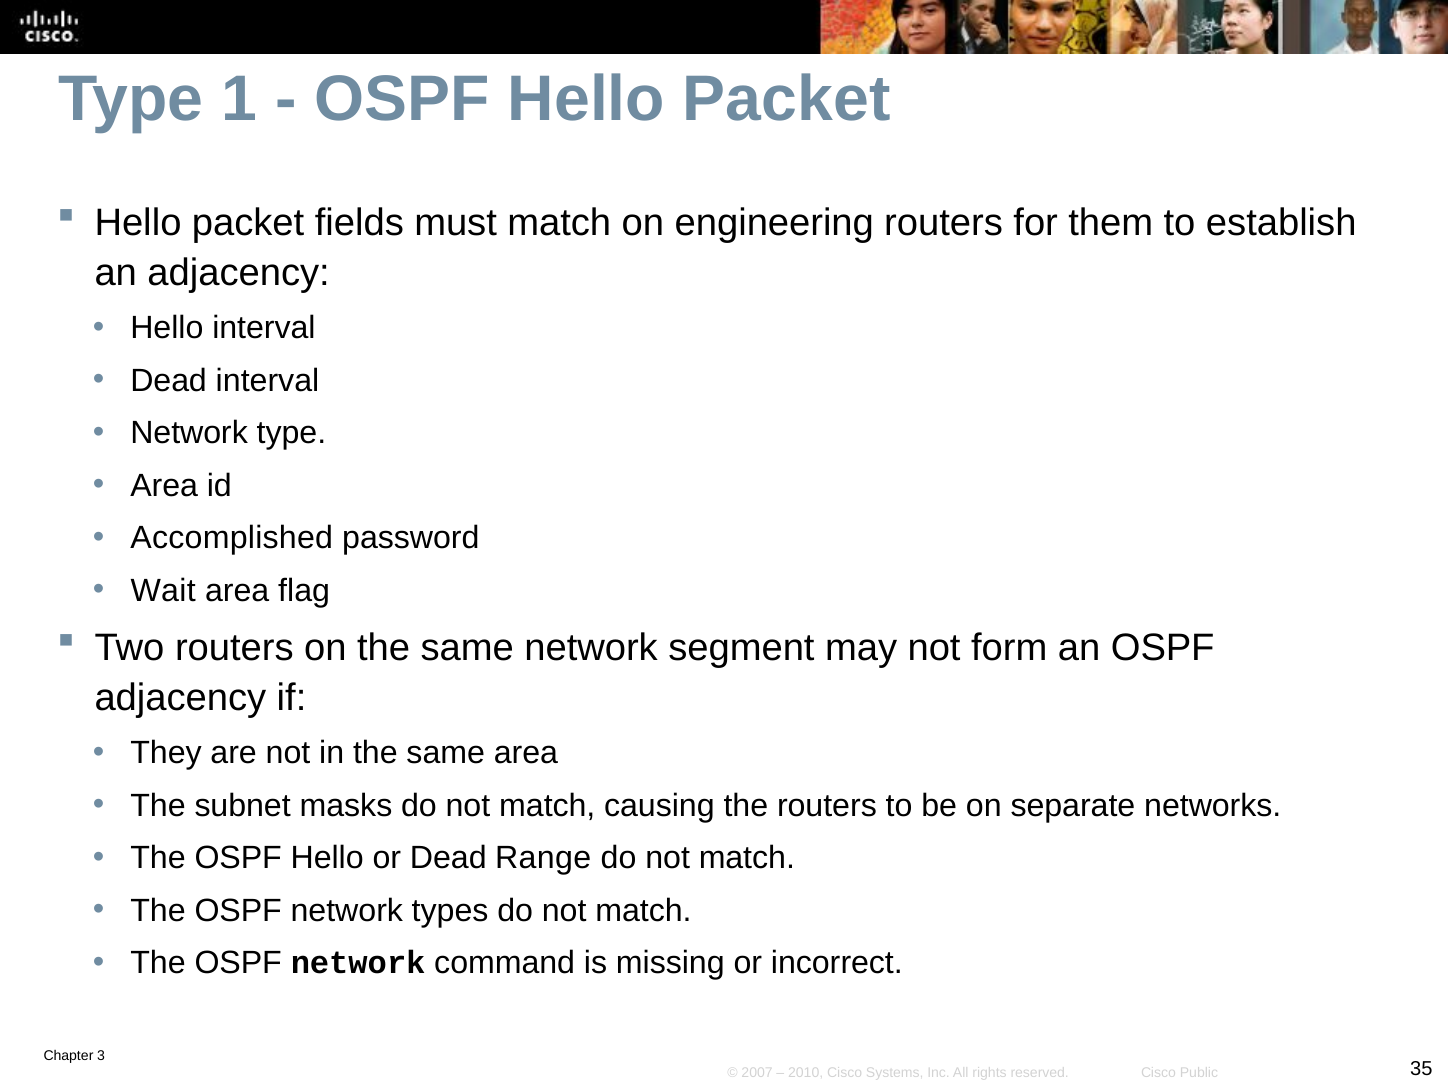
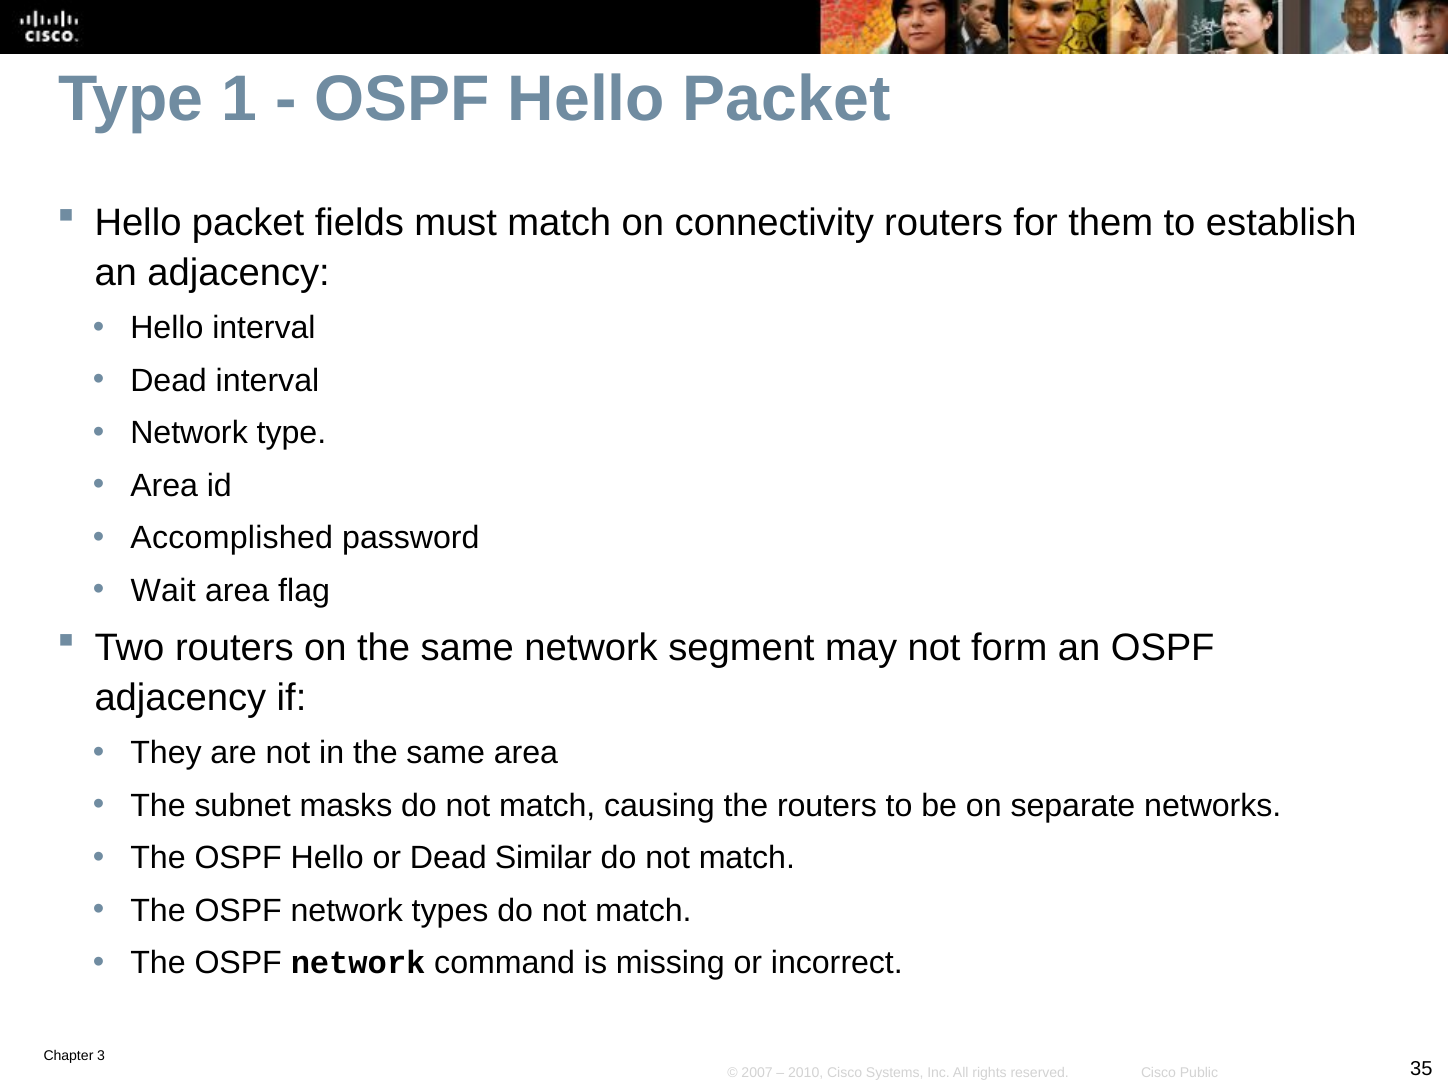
engineering: engineering -> connectivity (774, 223)
Range: Range -> Similar (543, 858)
